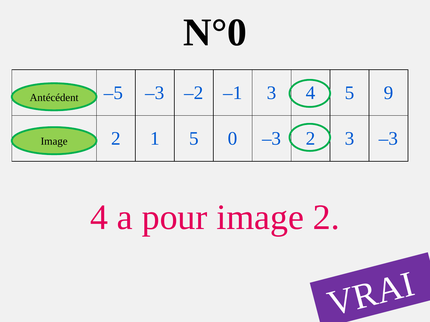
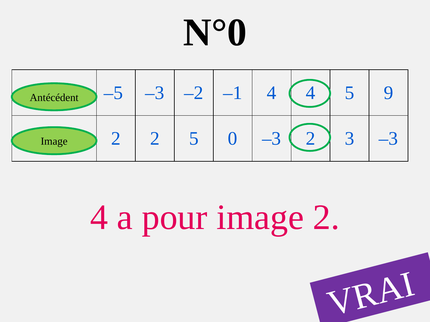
–1 3: 3 -> 4 (272, 93)
2 1: 1 -> 2 (155, 139)
